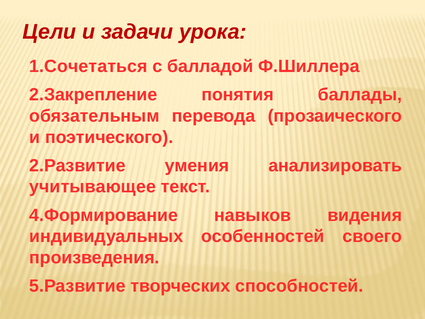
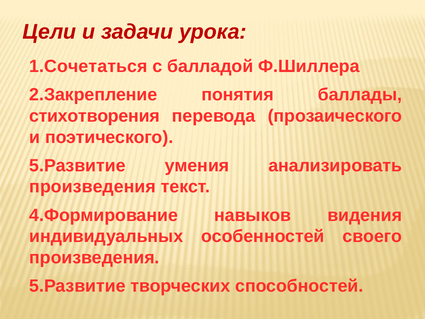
обязательным: обязательным -> стихотворения (94, 116)
2.Развитие: 2.Развитие -> 5.Развитие (77, 165)
учитывающее: учитывающее -> произведения (93, 187)
